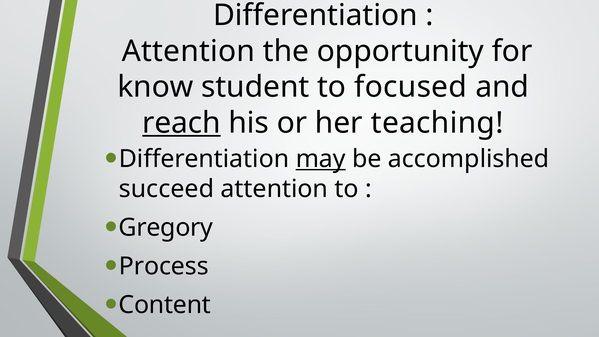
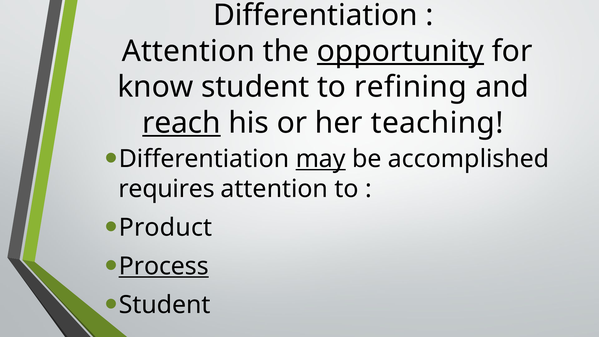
opportunity underline: none -> present (400, 51)
focused: focused -> refining (411, 87)
succeed: succeed -> requires (167, 189)
Gregory: Gregory -> Product (166, 228)
Process underline: none -> present (164, 266)
Content: Content -> Student (165, 305)
